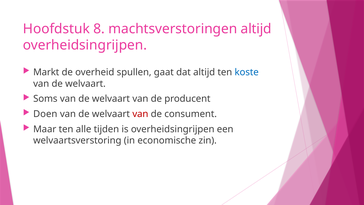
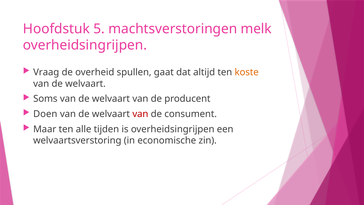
8: 8 -> 5 (99, 29)
machtsverstoringen altijd: altijd -> melk (256, 29)
Markt: Markt -> Vraag (46, 72)
koste colour: blue -> orange (247, 72)
